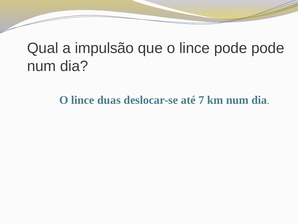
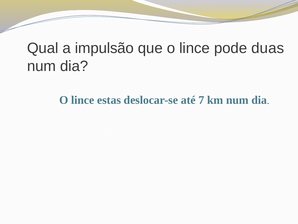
pode pode: pode -> duas (268, 48)
duas: duas -> estas (109, 100)
